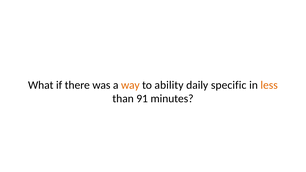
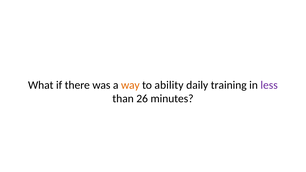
specific: specific -> training (229, 85)
less colour: orange -> purple (269, 85)
91: 91 -> 26 (142, 99)
